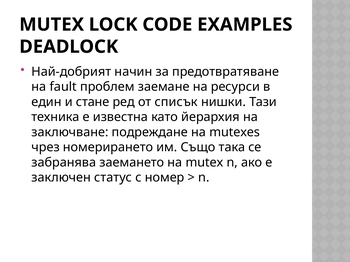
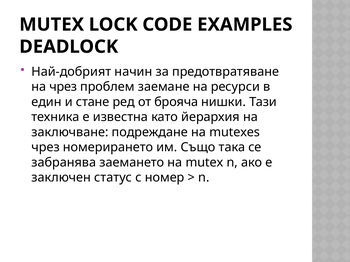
на fault: fault -> чрез (63, 87)
списък: списък -> брояча (176, 102)
